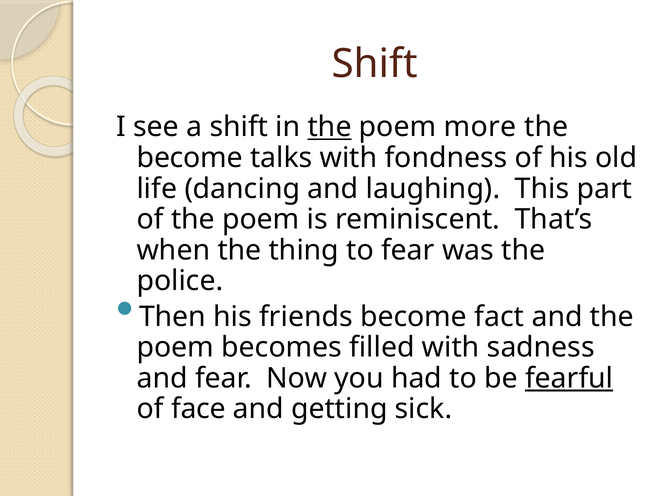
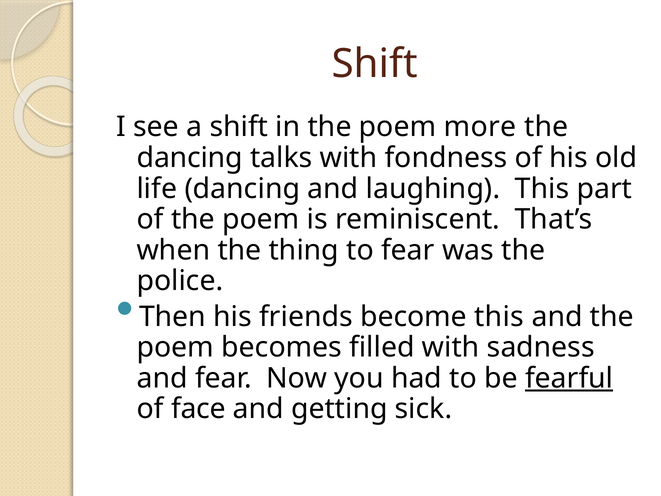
the underline: present -> none (330, 127)
become: become -> dancing (190, 158)
become fact: fact -> this (499, 316)
